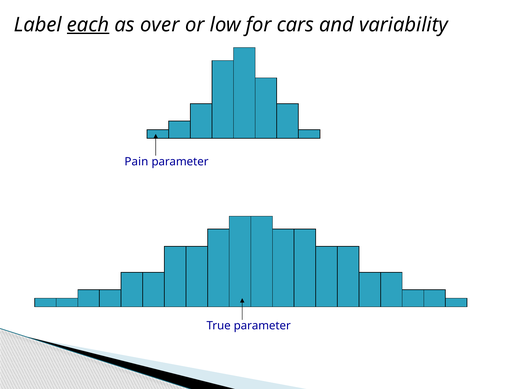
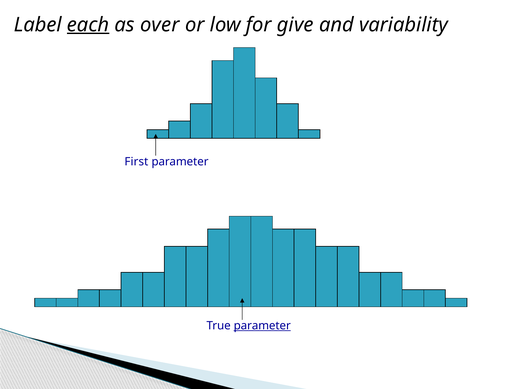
cars: cars -> give (295, 25)
Pain: Pain -> First (136, 162)
parameter underline: none -> present (262, 326)
